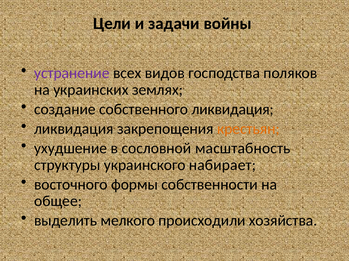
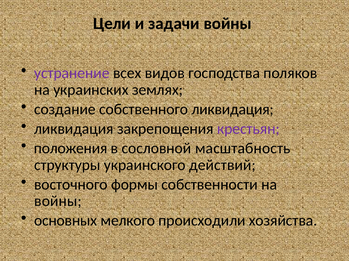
крестьян colour: orange -> purple (248, 129)
ухудшение: ухудшение -> положения (71, 149)
набирает: набирает -> действий (222, 165)
общее: общее -> войны (58, 202)
выделить: выделить -> основных (66, 221)
